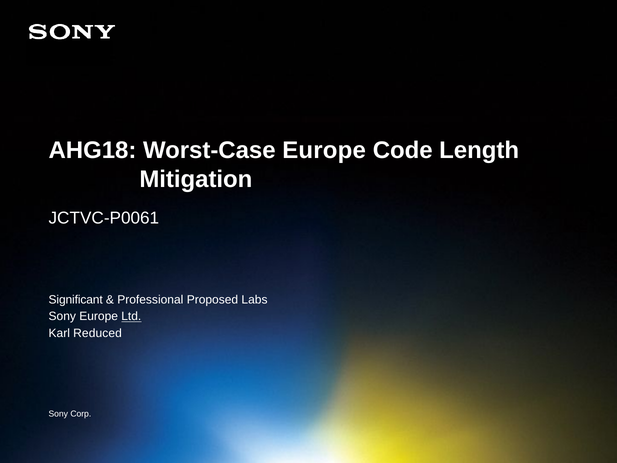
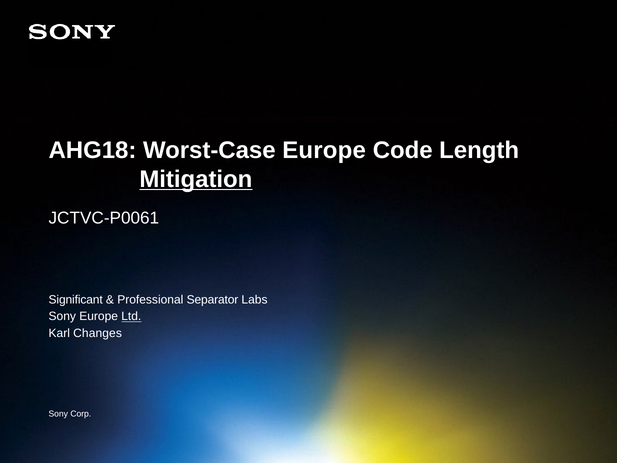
Mitigation underline: none -> present (196, 179)
Proposed: Proposed -> Separator (213, 300)
Reduced: Reduced -> Changes (98, 333)
